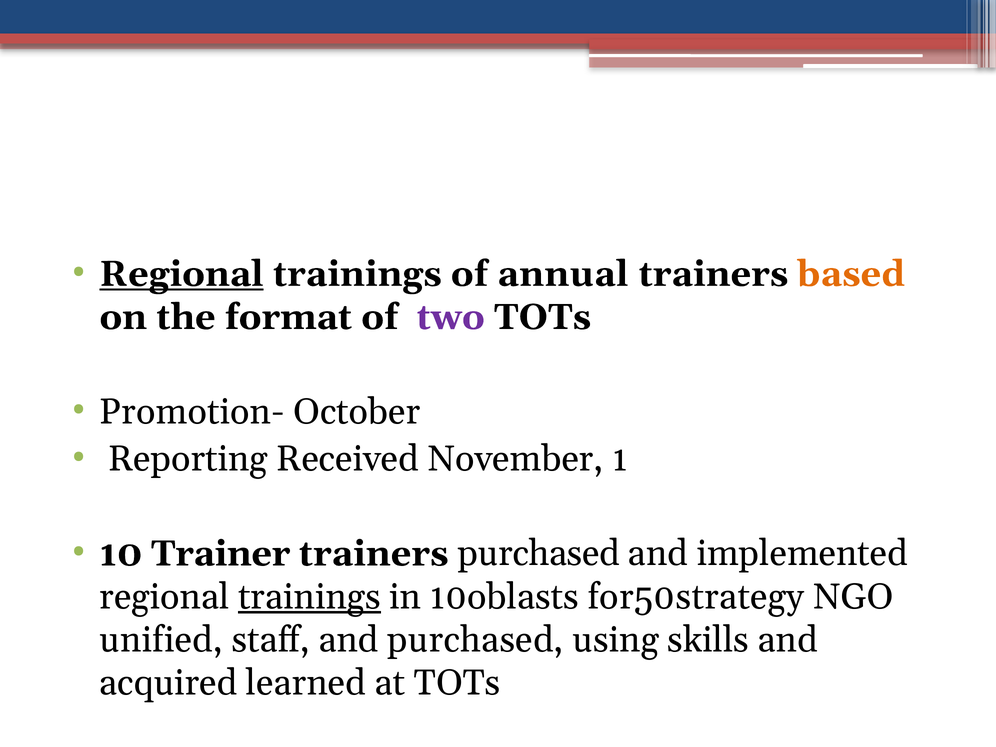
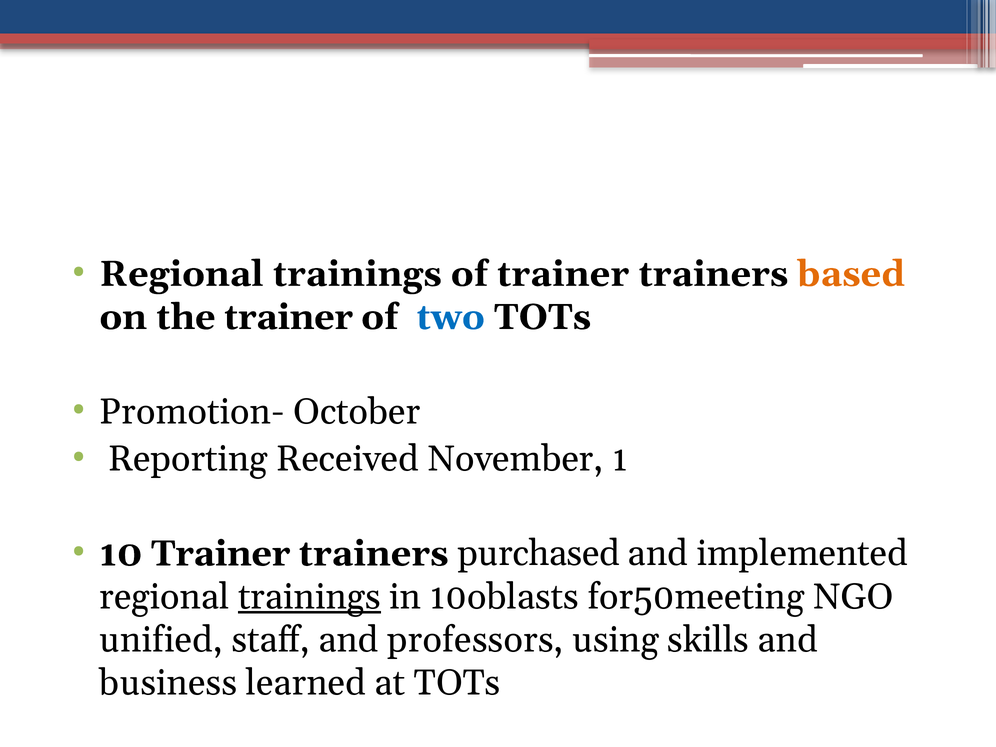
Regional underline: present -> none (182, 274)
of annual: annual -> trainer (563, 274)
the format: format -> trainer (289, 317)
two colour: purple -> blue (451, 317)
for50strategy: for50strategy -> for50meeting (696, 597)
and purchased: purchased -> professors (475, 640)
acquired: acquired -> business (168, 683)
